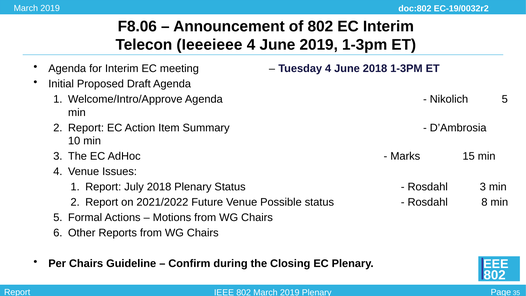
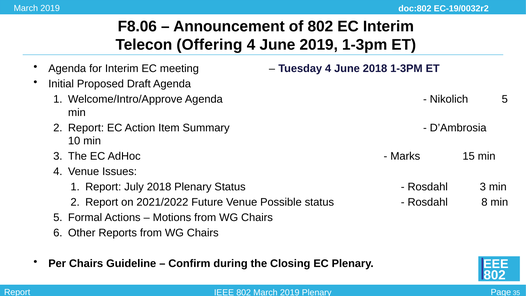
Ieeeieee: Ieeeieee -> Offering (209, 45)
